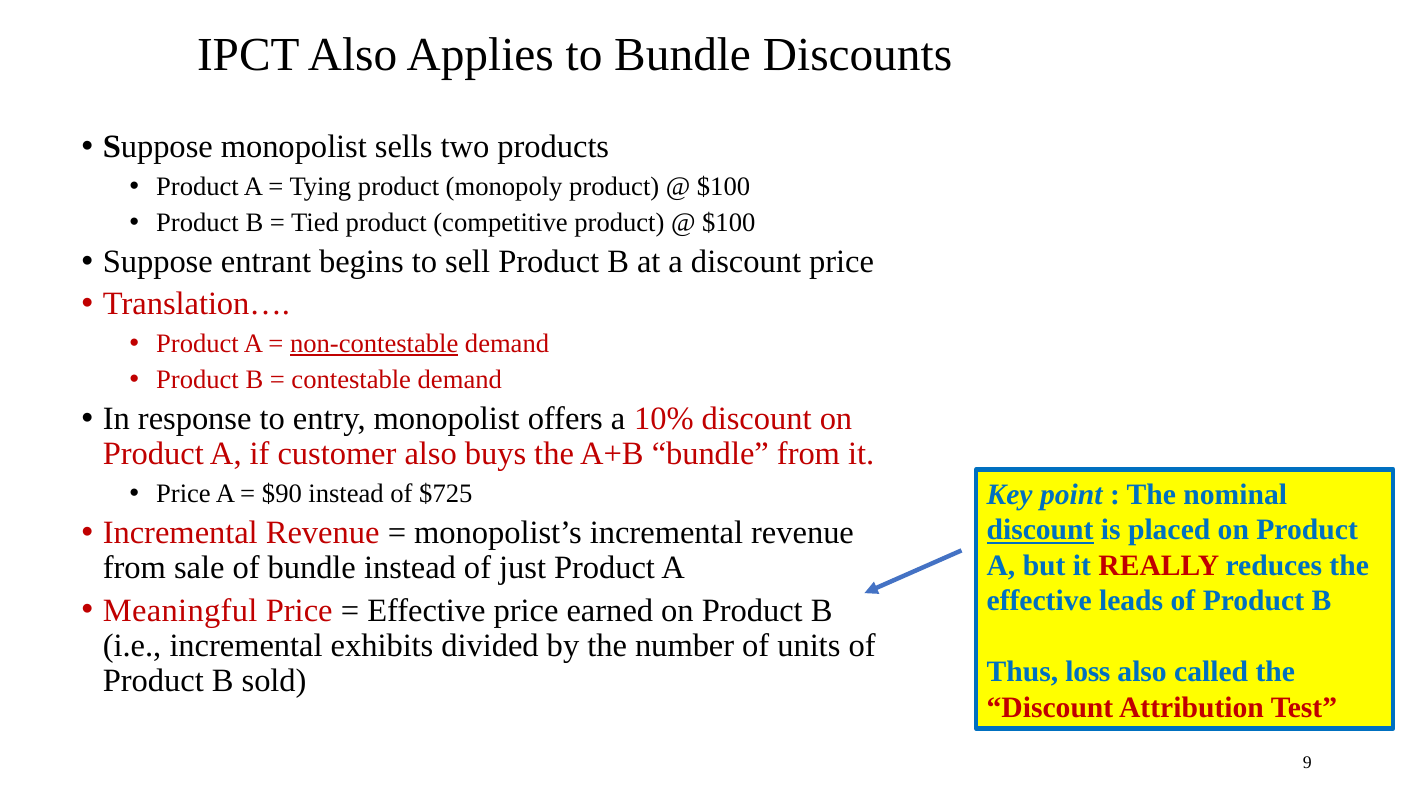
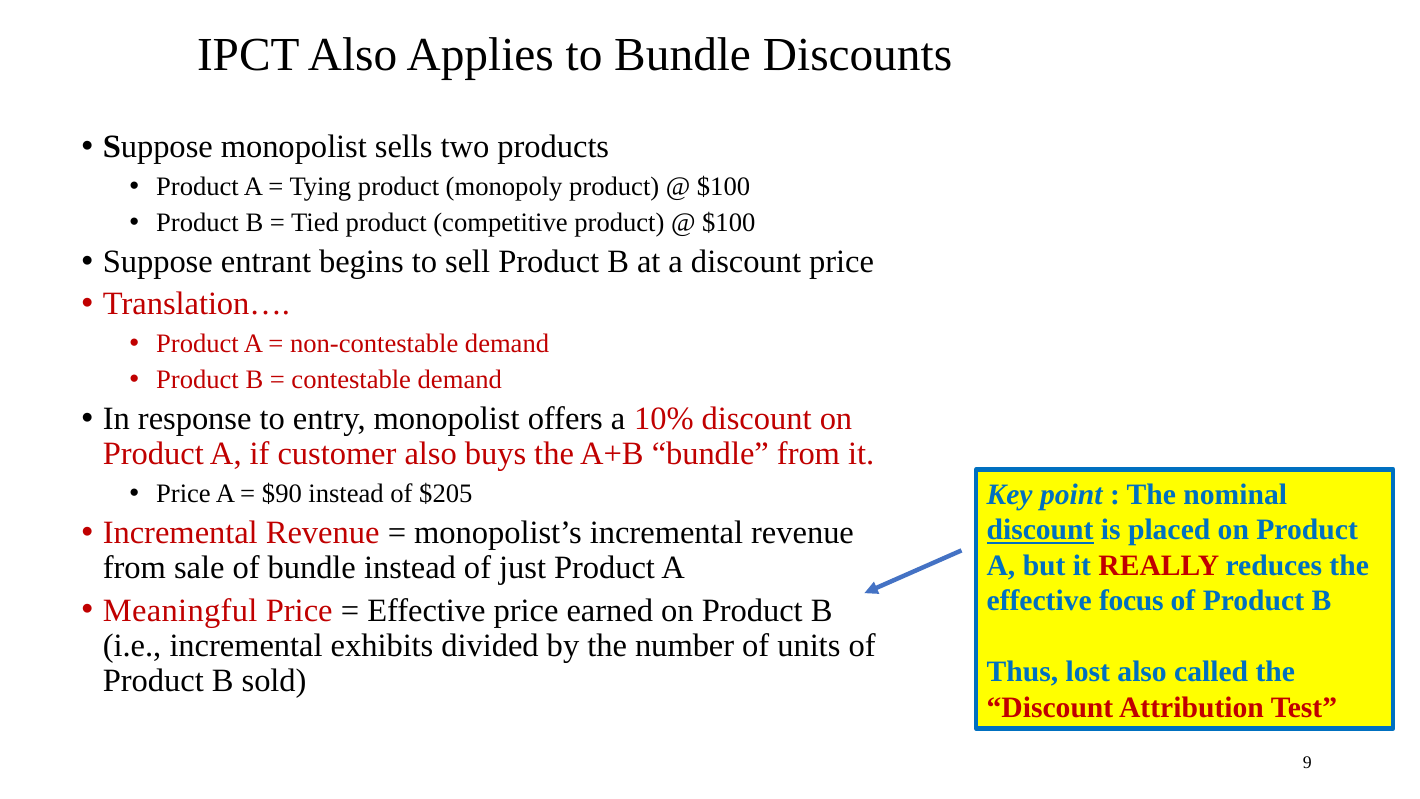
non-contestable underline: present -> none (374, 343)
$725: $725 -> $205 (446, 493)
leads: leads -> focus (1131, 601)
loss: loss -> lost (1088, 672)
